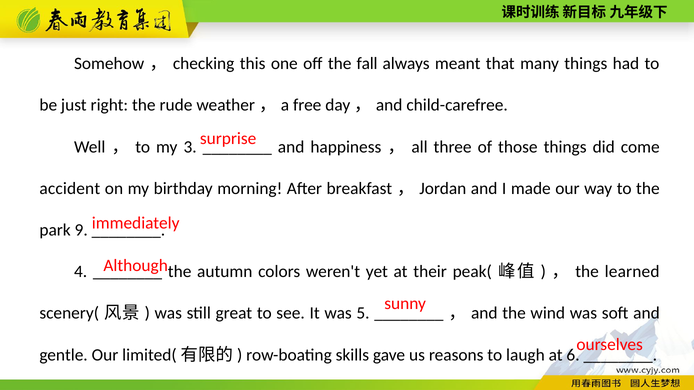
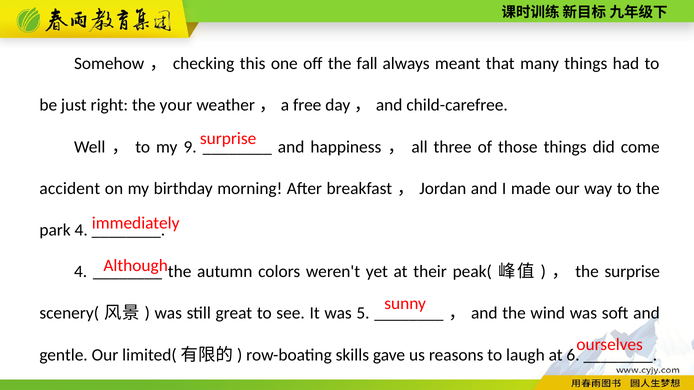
rude: rude -> your (176, 105)
3: 3 -> 9 (190, 147)
park 9: 9 -> 4 (81, 230)
the learned: learned -> surprise (632, 272)
